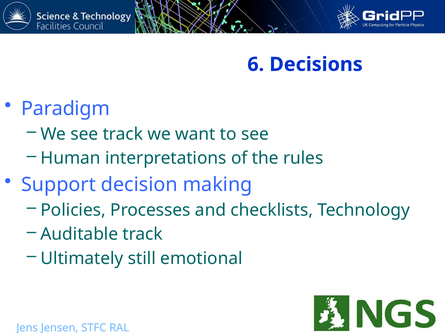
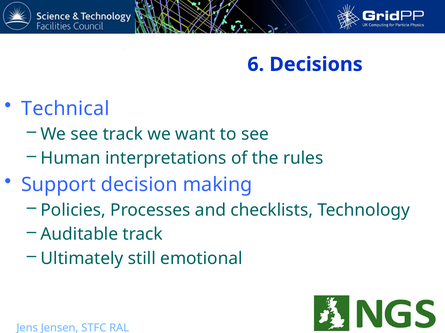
Paradigm: Paradigm -> Technical (65, 109)
